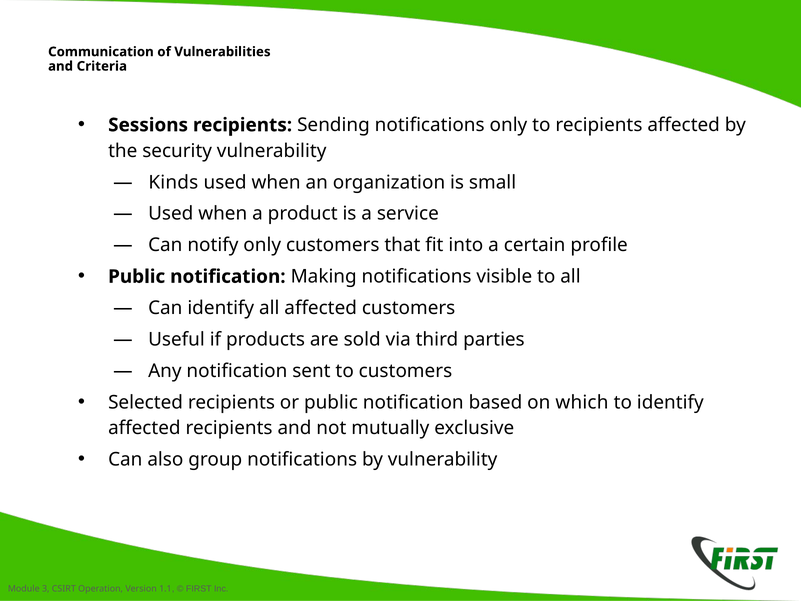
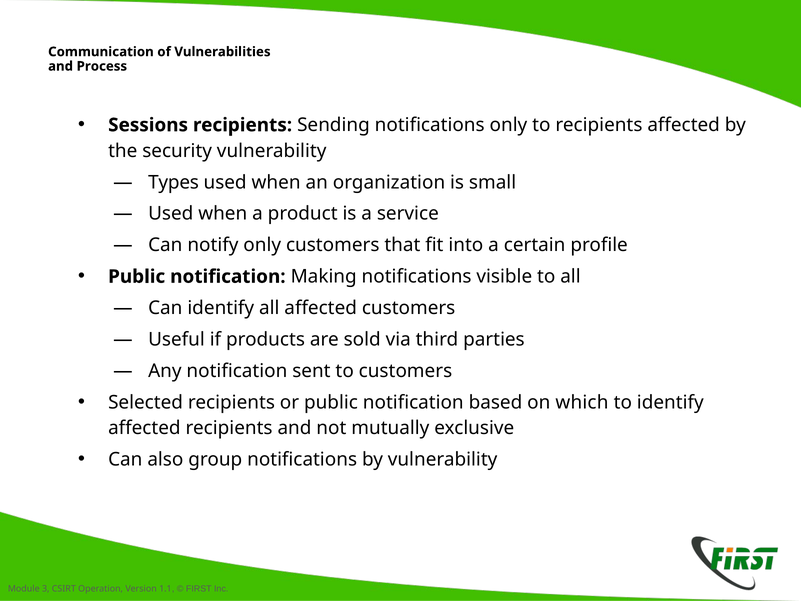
Criteria: Criteria -> Process (102, 66)
Kinds: Kinds -> Types (174, 182)
